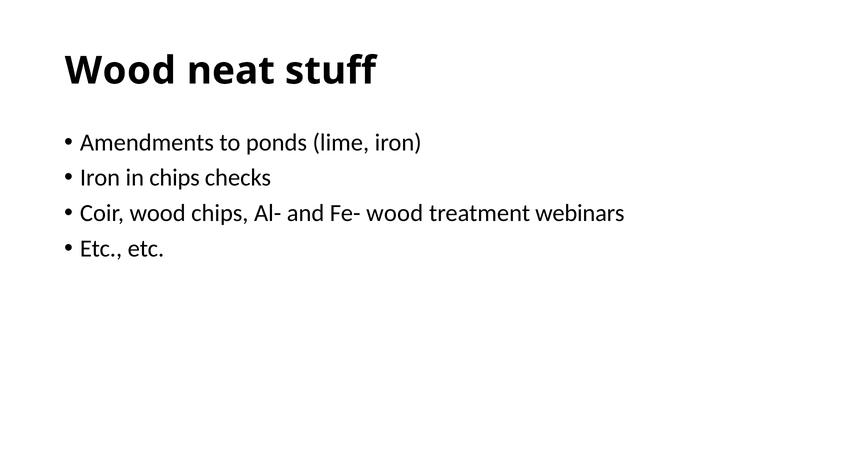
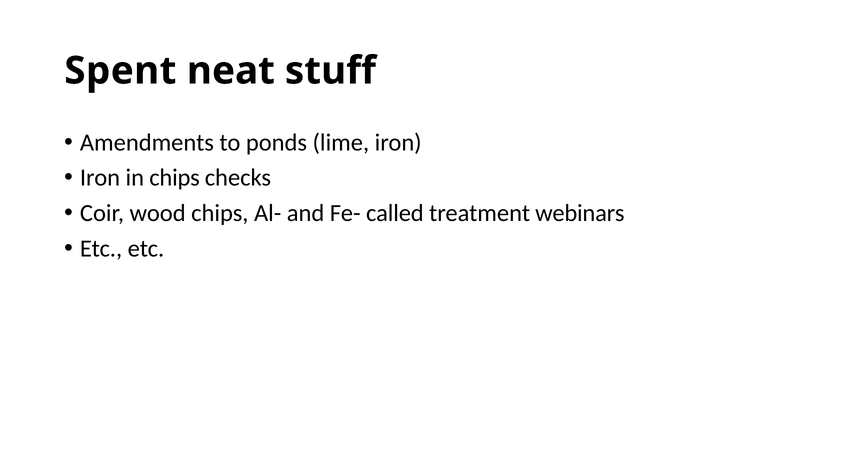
Wood: Wood -> Spent (120, 71)
Fe- wood: wood -> called (395, 213)
